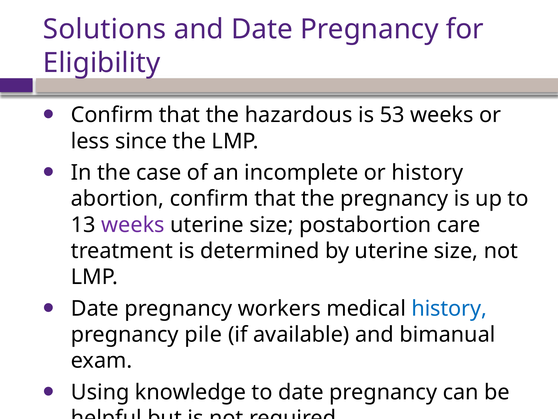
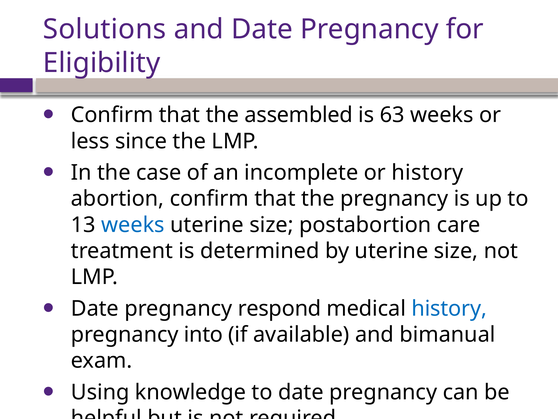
hazardous: hazardous -> assembled (299, 115)
53: 53 -> 63 (392, 115)
weeks colour: purple -> blue (133, 225)
workers: workers -> respond (279, 308)
pile: pile -> into (203, 334)
